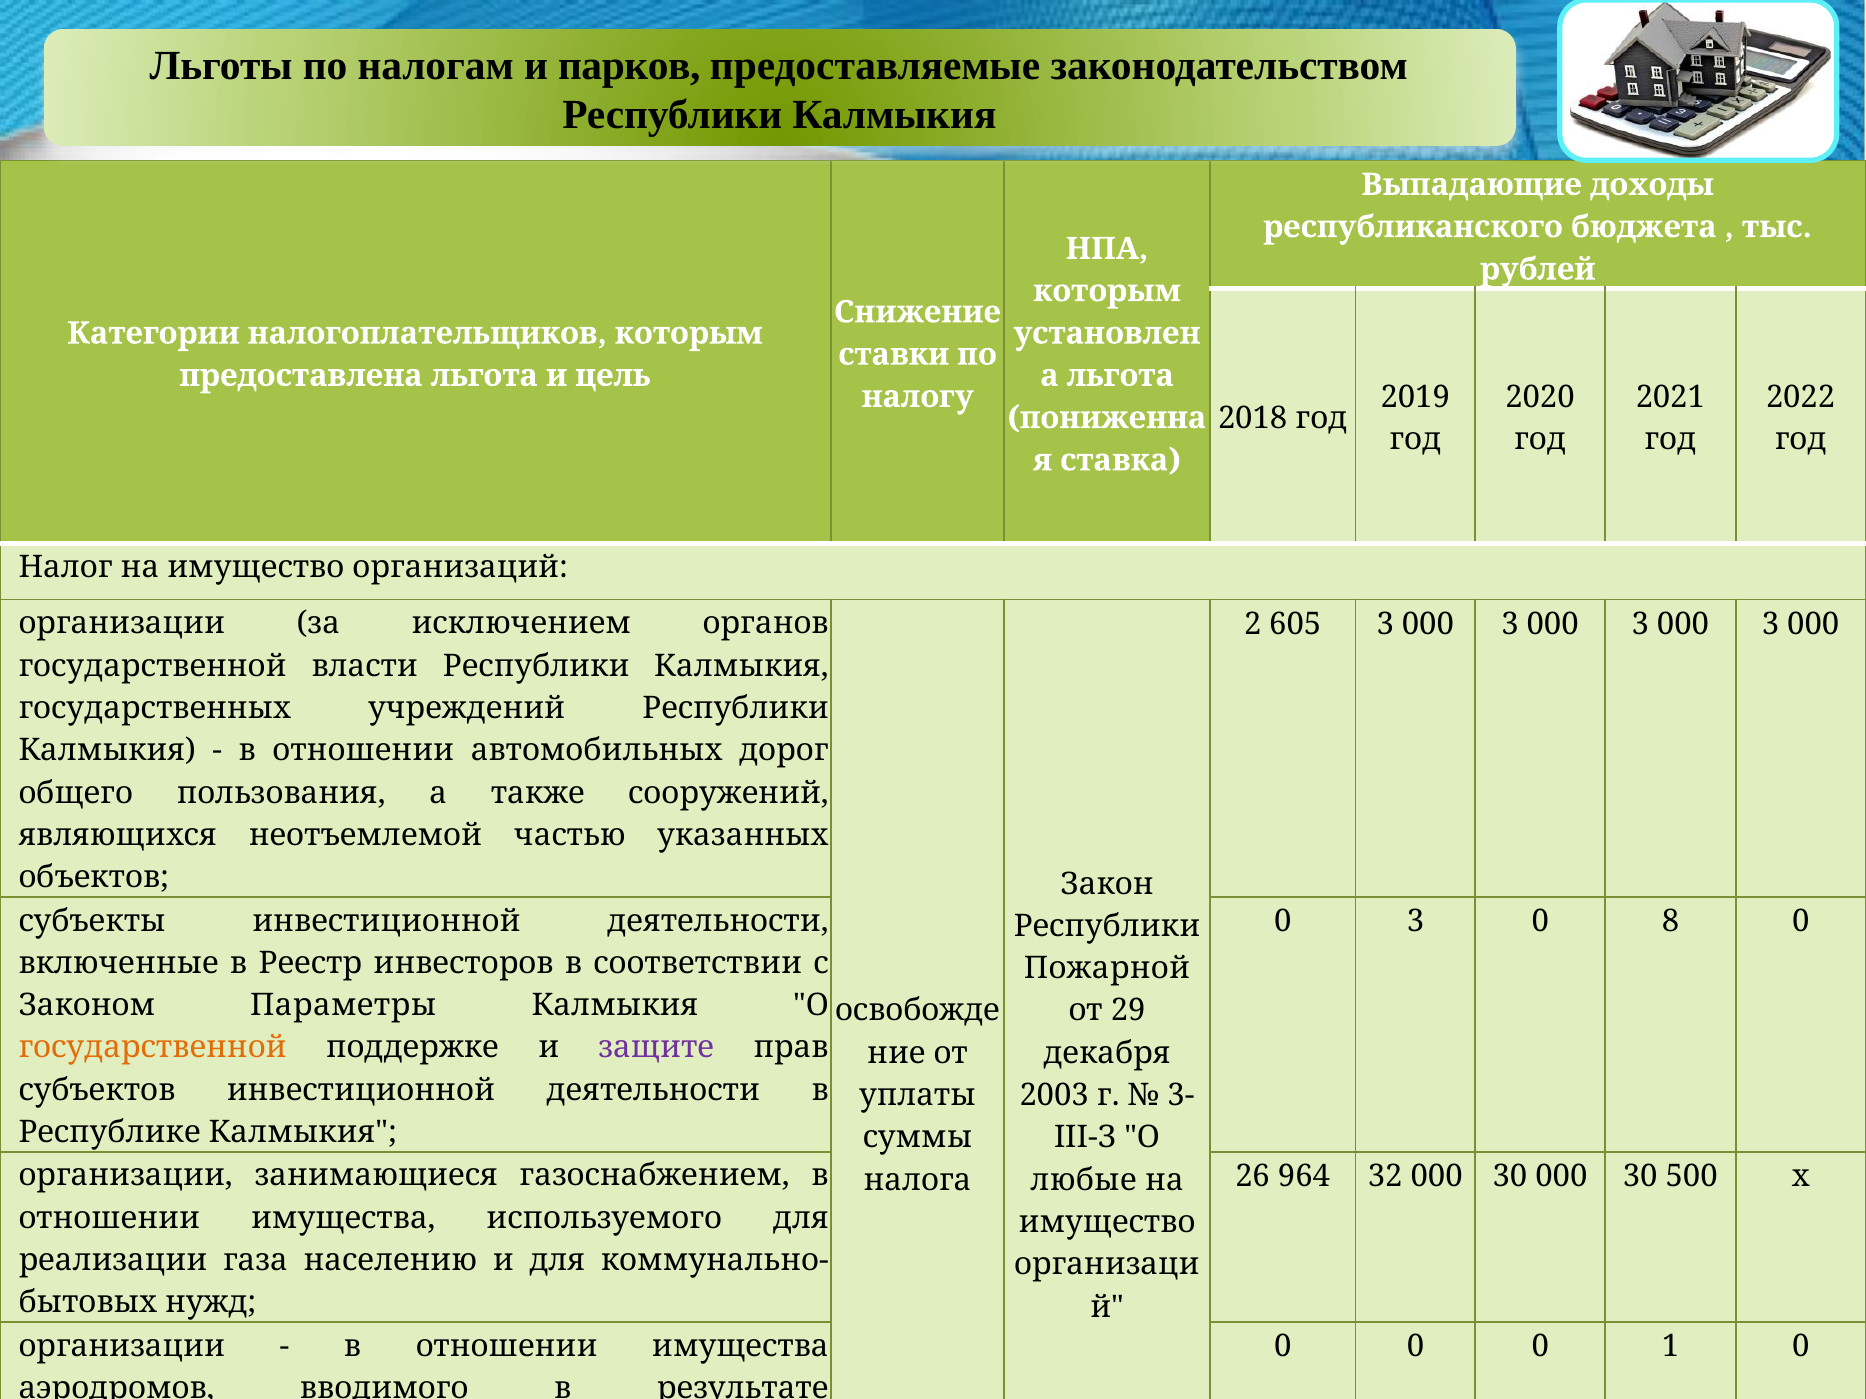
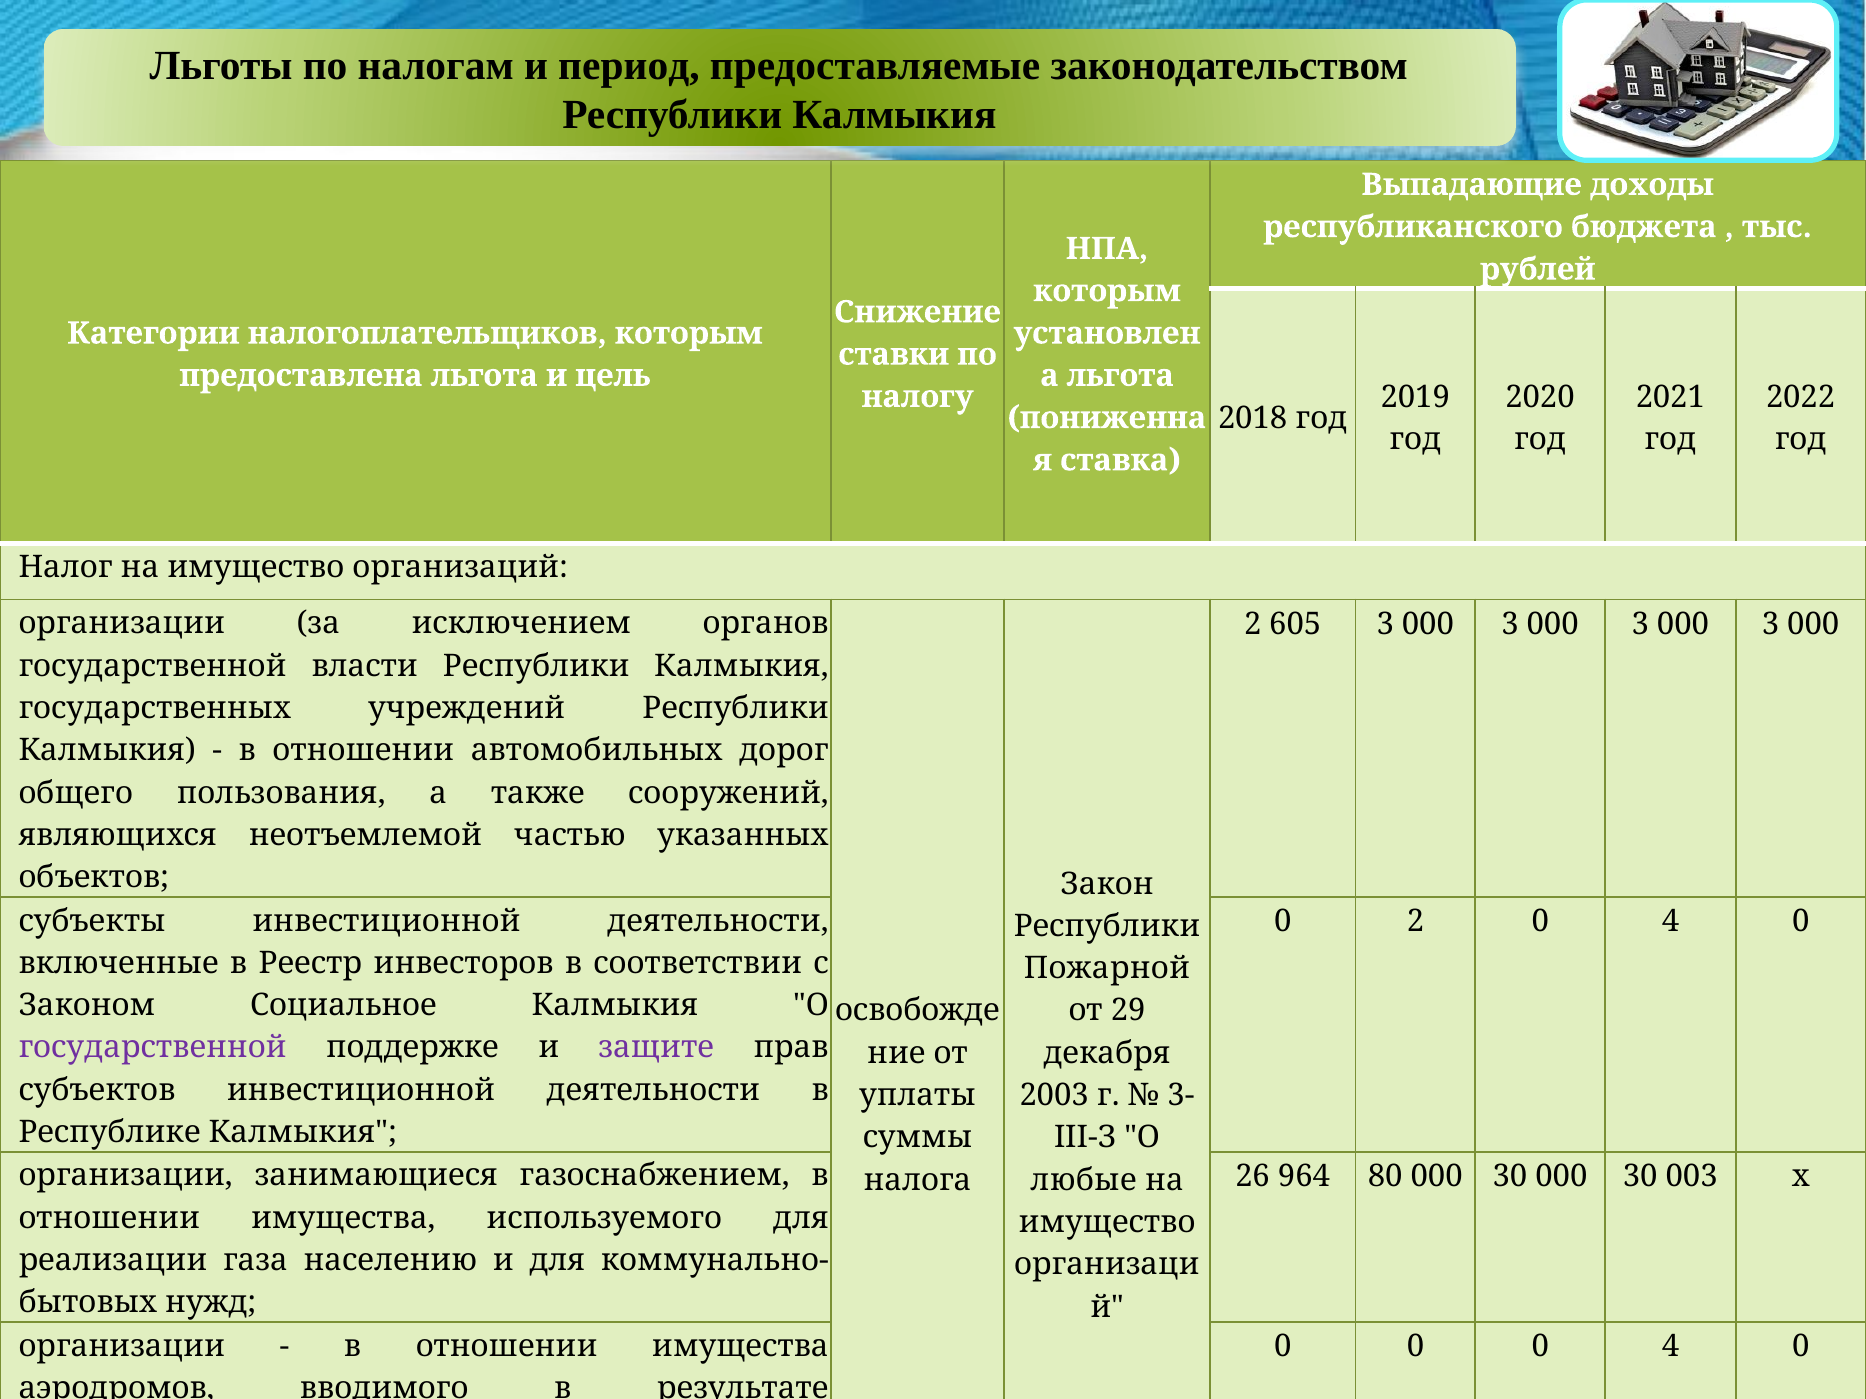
парков: парков -> период (629, 65)
0 3: 3 -> 2 (1416, 922)
8: 8 -> 4 (1671, 922)
Параметры: Параметры -> Социальное (343, 1006)
государственной colour: orange -> purple (153, 1048)
32: 32 -> 80 (1385, 1177)
500: 500 -> 003 (1692, 1177)
0 0 1: 1 -> 4 (1671, 1346)
